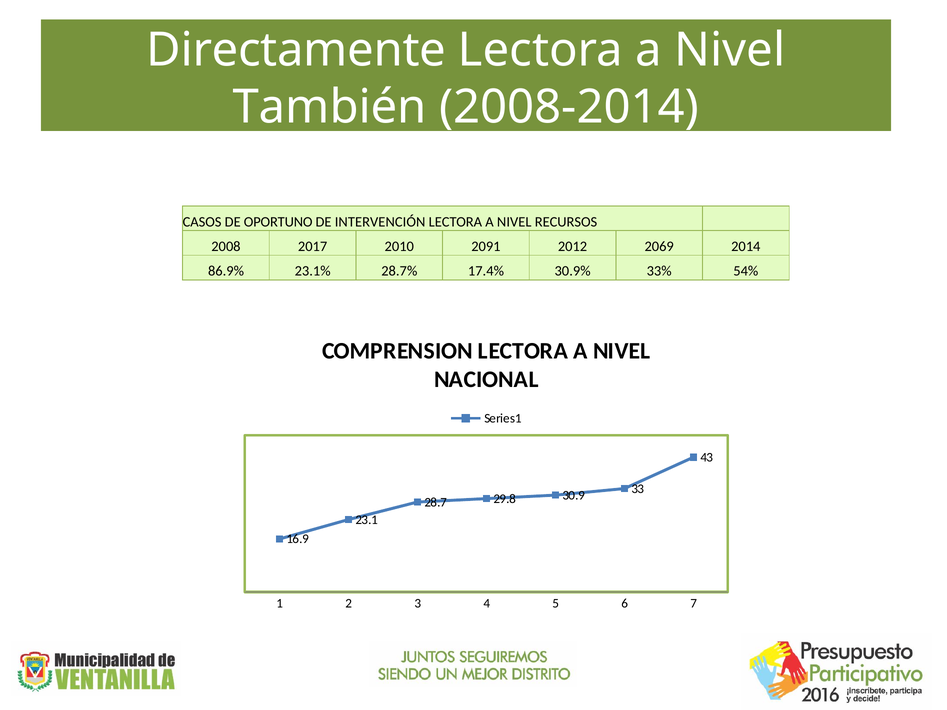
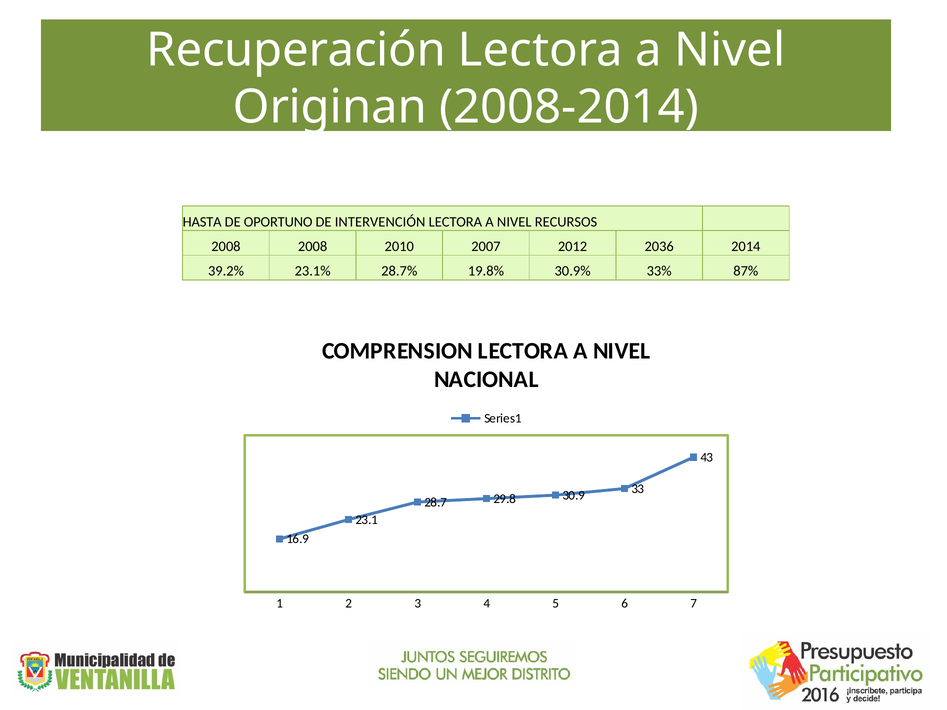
Directamente: Directamente -> Recuperación (296, 50)
También: También -> Originan (330, 107)
CASOS: CASOS -> HASTA (202, 222)
2008 2017: 2017 -> 2008 (313, 247)
2091: 2091 -> 2007 (486, 247)
2069: 2069 -> 2036 (659, 247)
86.9%: 86.9% -> 39.2% (226, 271)
17.4%: 17.4% -> 19.8% (486, 271)
54%: 54% -> 87% (746, 271)
